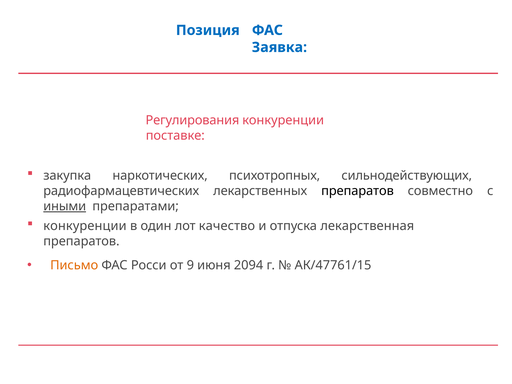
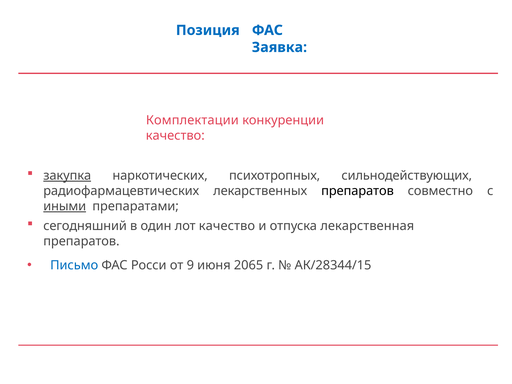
Регулирования: Регулирования -> Комплектации (192, 120)
поставке: поставке -> качество (175, 136)
закупка underline: none -> present (67, 176)
конкуренции: конкуренции -> сегодняшний (85, 226)
Письмо colour: orange -> blue (74, 265)
2094: 2094 -> 2065 (249, 265)
АК/47761/15: АК/47761/15 -> АК/28344/15 (333, 265)
